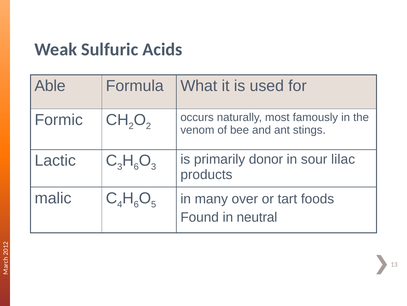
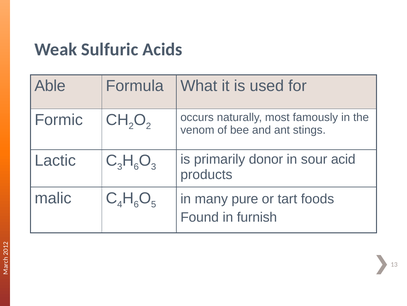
lilac: lilac -> acid (343, 159)
over: over -> pure (245, 198)
neutral: neutral -> furnish (257, 217)
